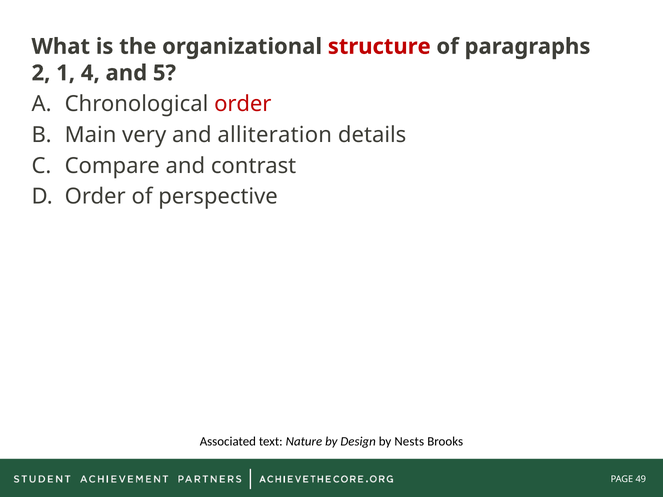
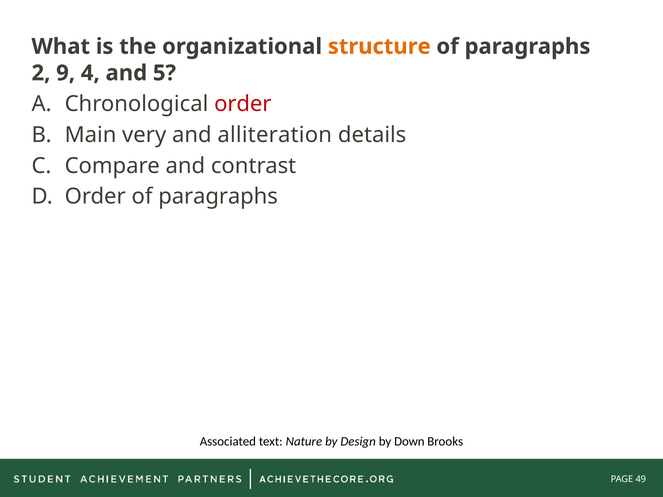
structure colour: red -> orange (379, 47)
1: 1 -> 9 (66, 73)
Order of perspective: perspective -> paragraphs (218, 197)
Nests: Nests -> Down (409, 442)
